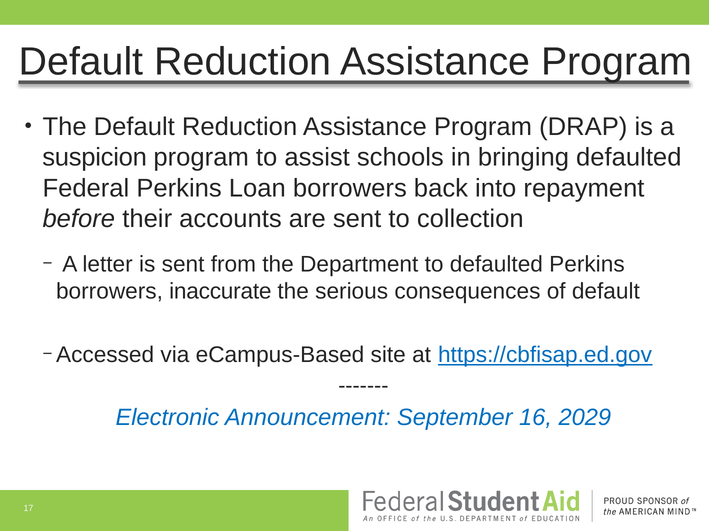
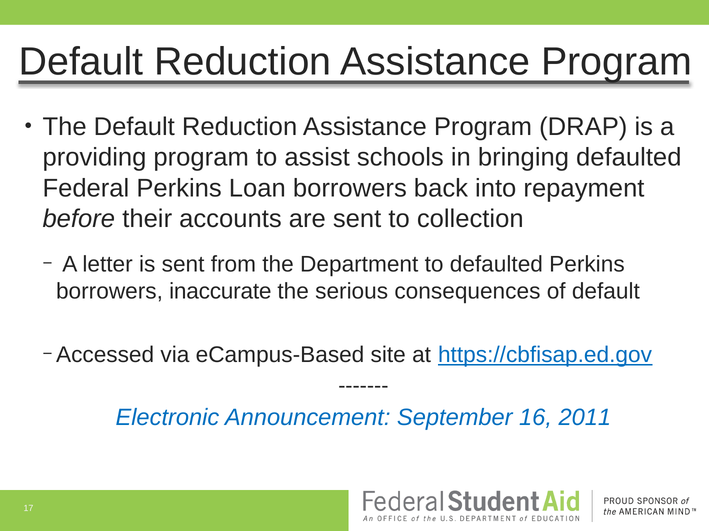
suspicion: suspicion -> providing (94, 158)
2029: 2029 -> 2011 (585, 418)
